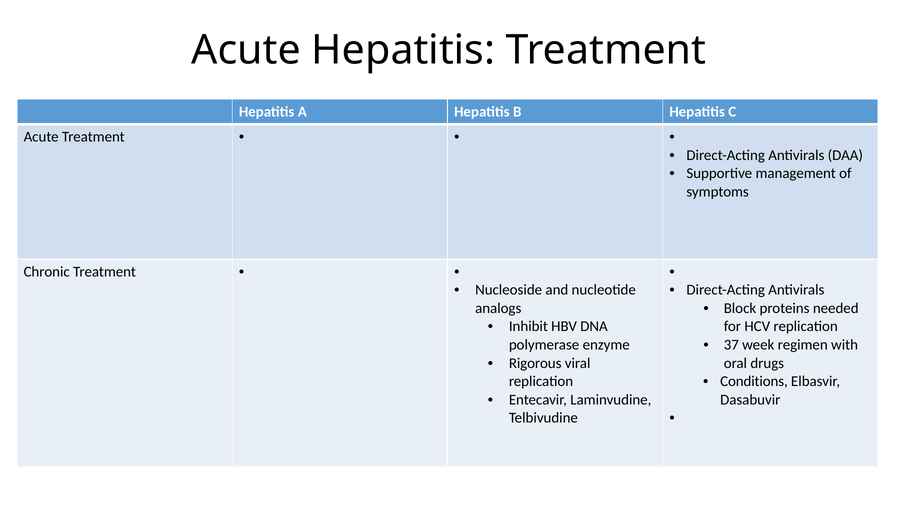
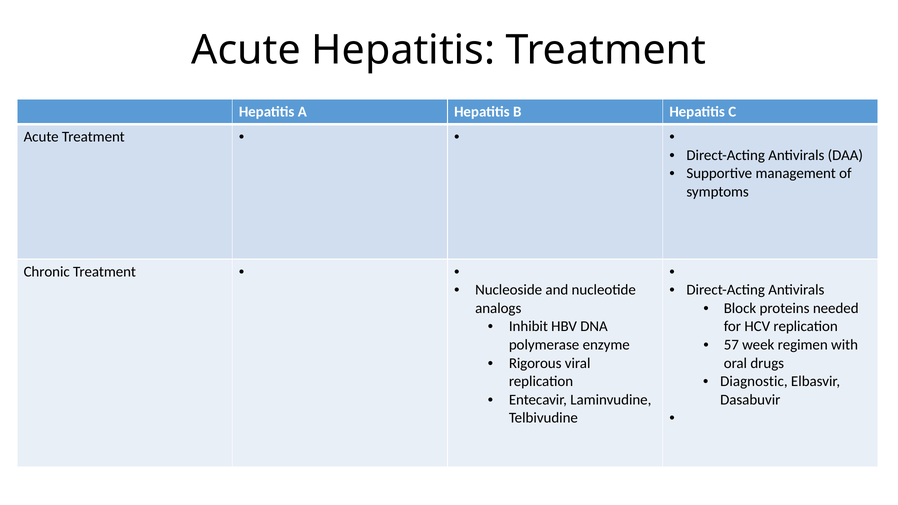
37: 37 -> 57 (731, 345)
Conditions: Conditions -> Diagnostic (754, 381)
